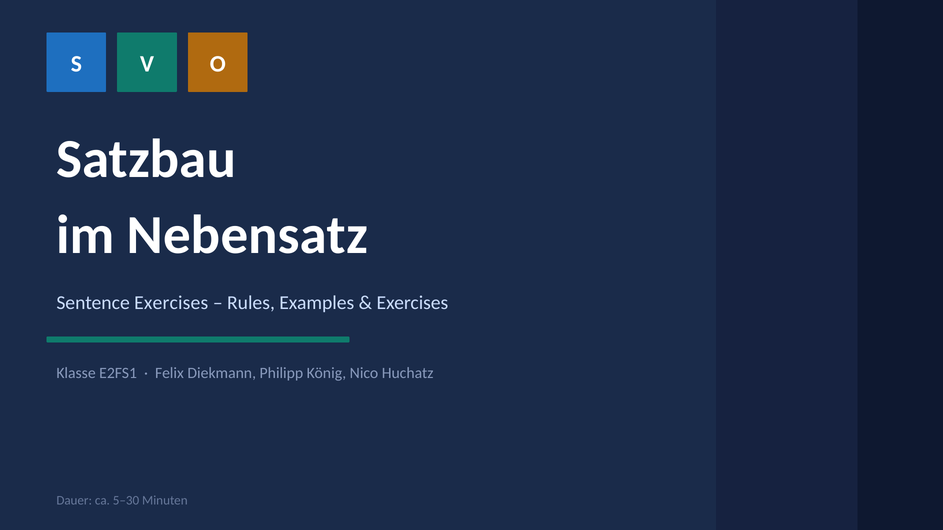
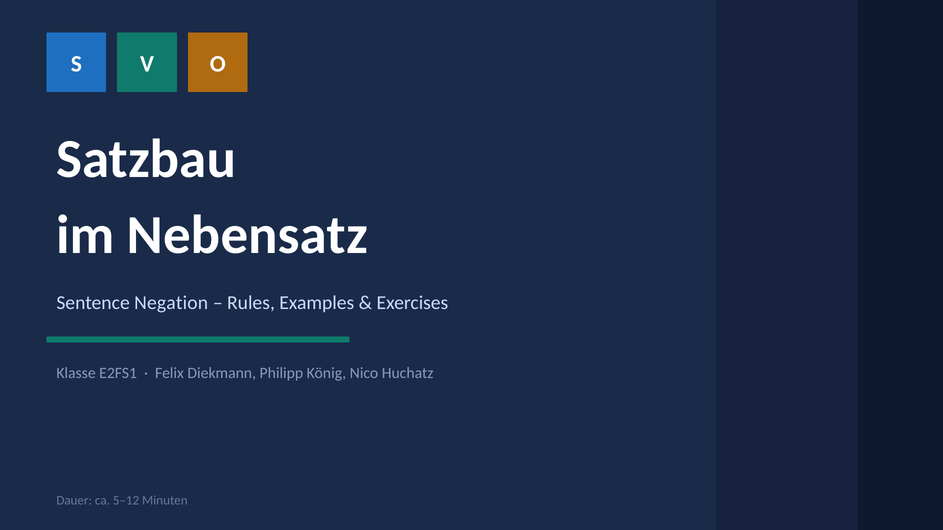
Sentence Exercises: Exercises -> Negation (171, 303)
5–30: 5–30 -> 5–12 (126, 501)
